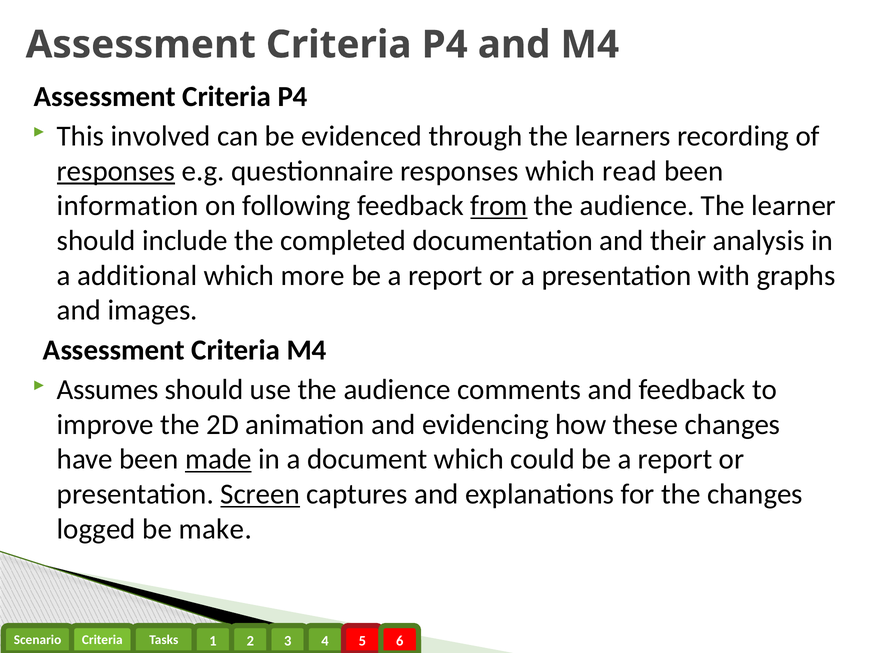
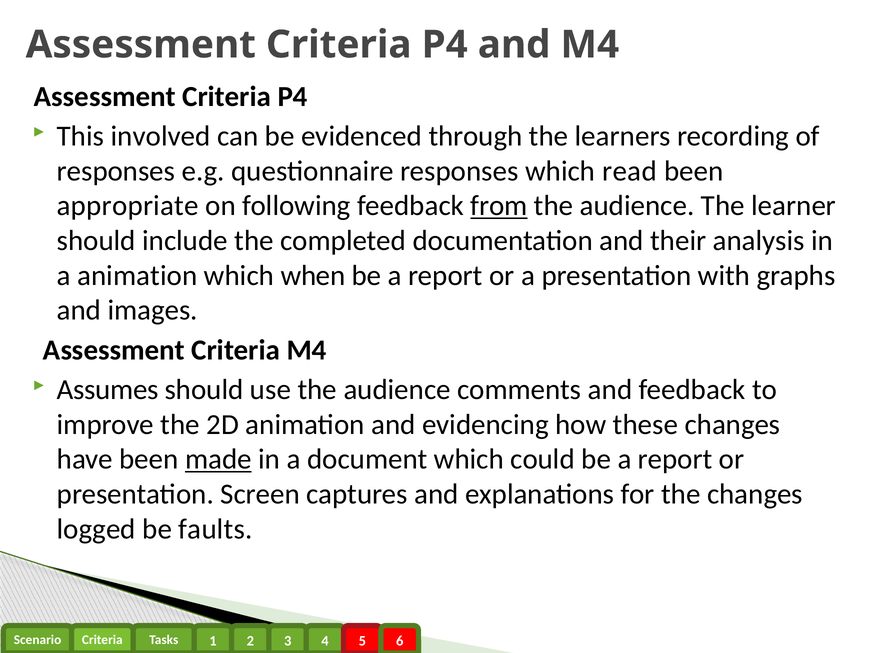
responses underline: present -> none (116, 171)
information: information -> appropriate (128, 206)
a additional: additional -> animation (137, 275)
more: more -> when (313, 275)
Screen underline: present -> none (260, 494)
make: make -> faults (215, 529)
